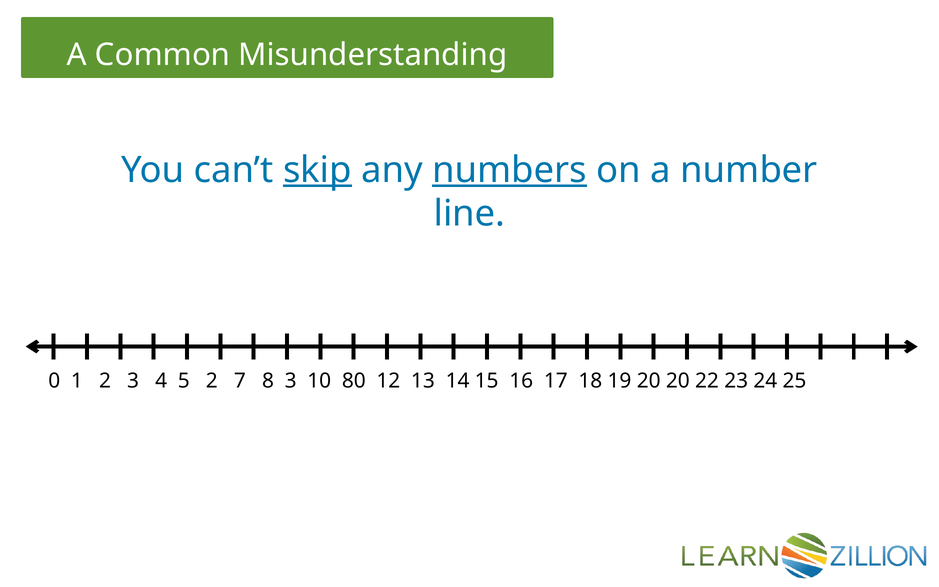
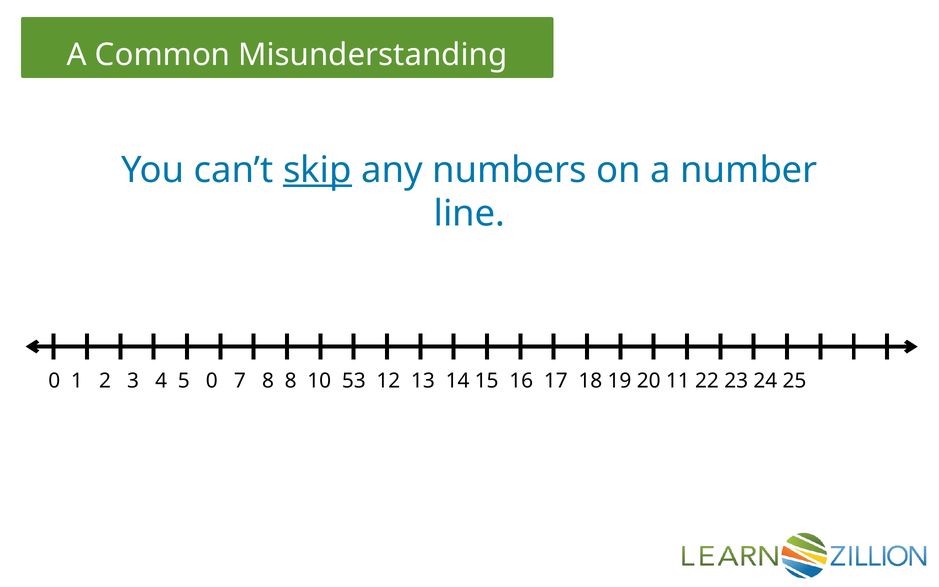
numbers underline: present -> none (510, 170)
5 2: 2 -> 0 (212, 381)
8 3: 3 -> 8 (291, 381)
80: 80 -> 53 (354, 381)
20 20: 20 -> 11 (678, 381)
